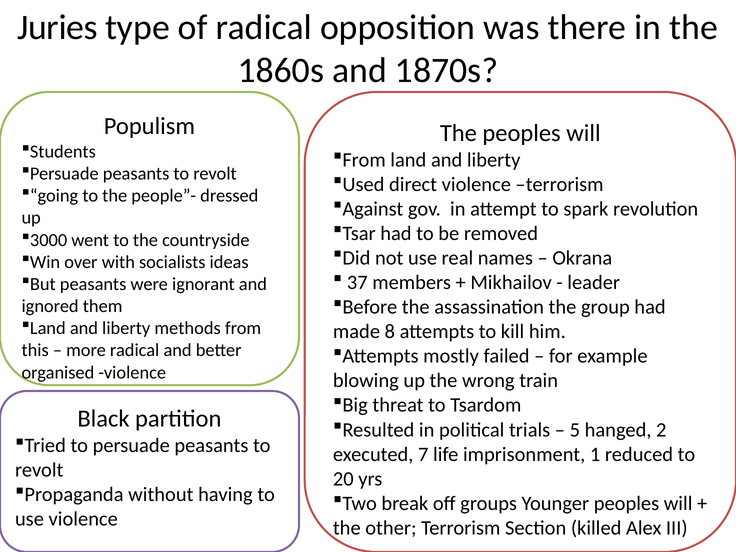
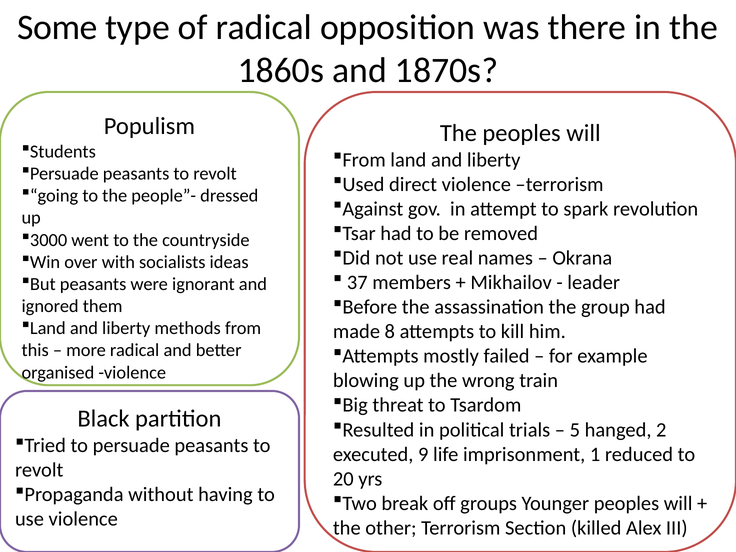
Juries: Juries -> Some (57, 28)
7: 7 -> 9 (423, 454)
